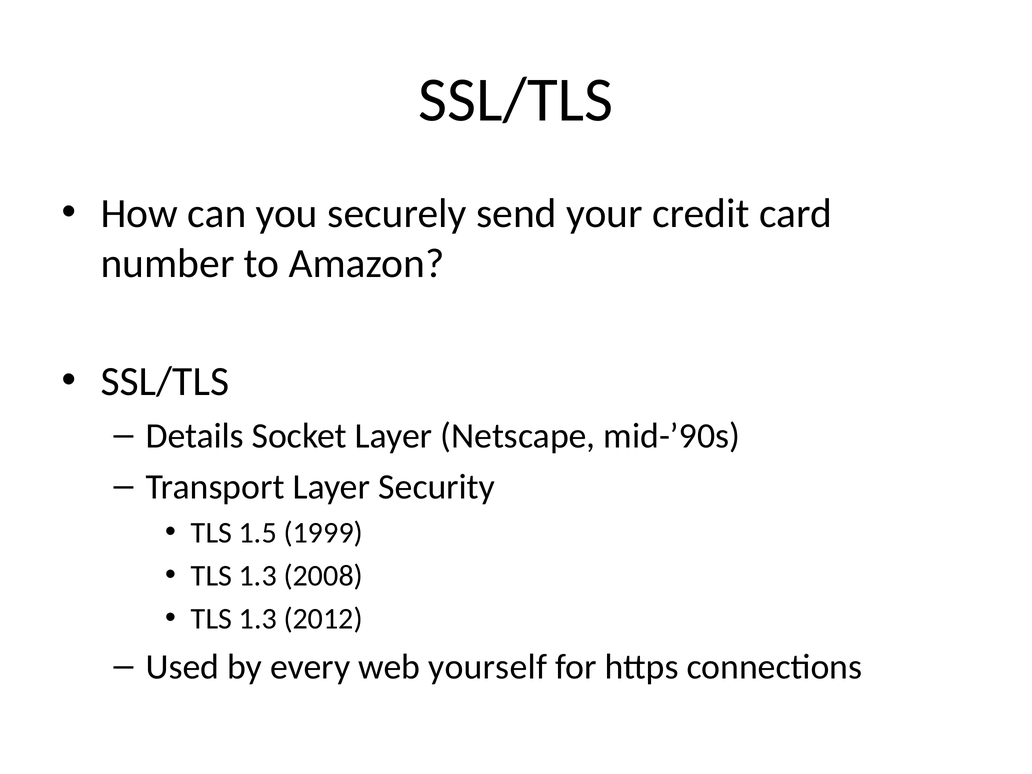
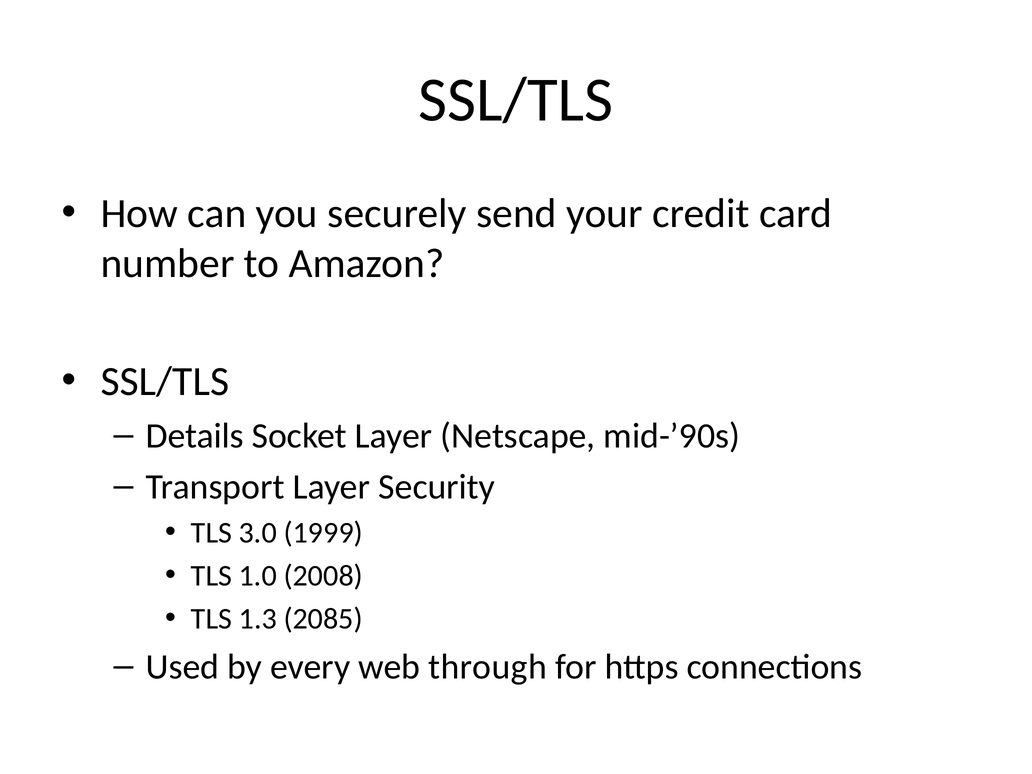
1.5: 1.5 -> 3.0 (258, 533)
1.3: 1.3 -> 1.0 (258, 576)
2012: 2012 -> 2085 (323, 619)
yourself: yourself -> through (488, 667)
